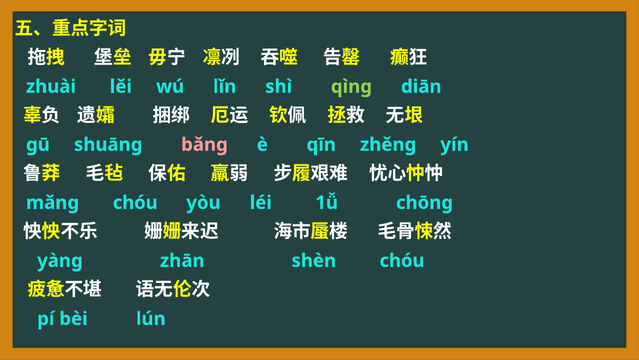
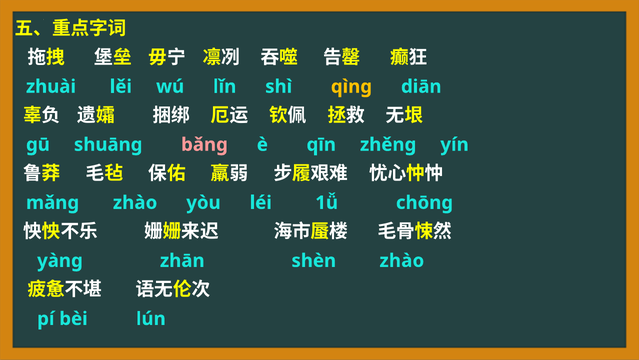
qìng colour: light green -> yellow (351, 86)
mǎng chóu: chóu -> zhào (135, 202)
shèn chóu: chóu -> zhào (402, 260)
